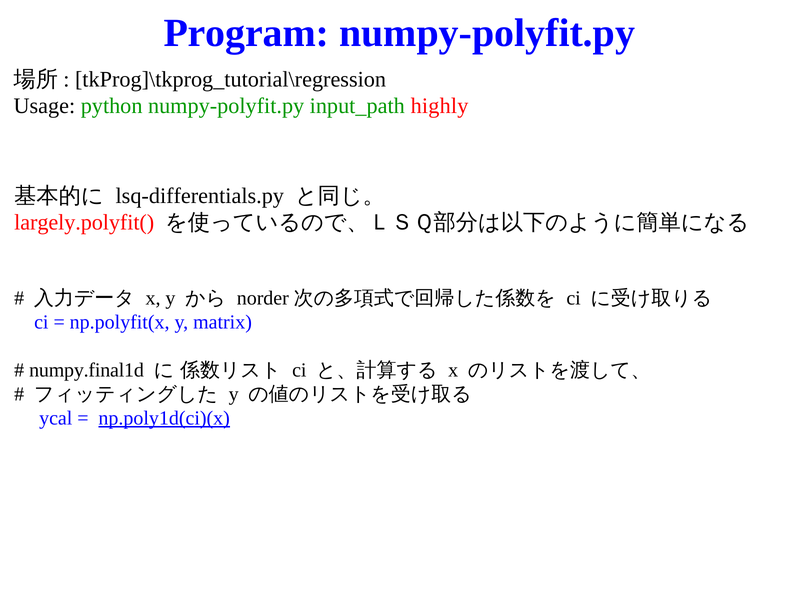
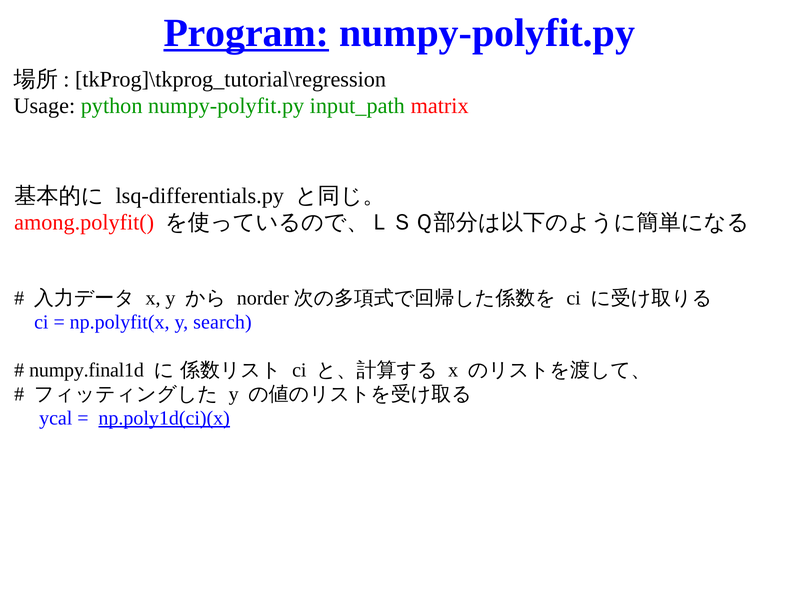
Program underline: none -> present (246, 33)
highly: highly -> matrix (440, 106)
largely.polyfit(: largely.polyfit( -> among.polyfit( (84, 223)
matrix: matrix -> search (222, 322)
